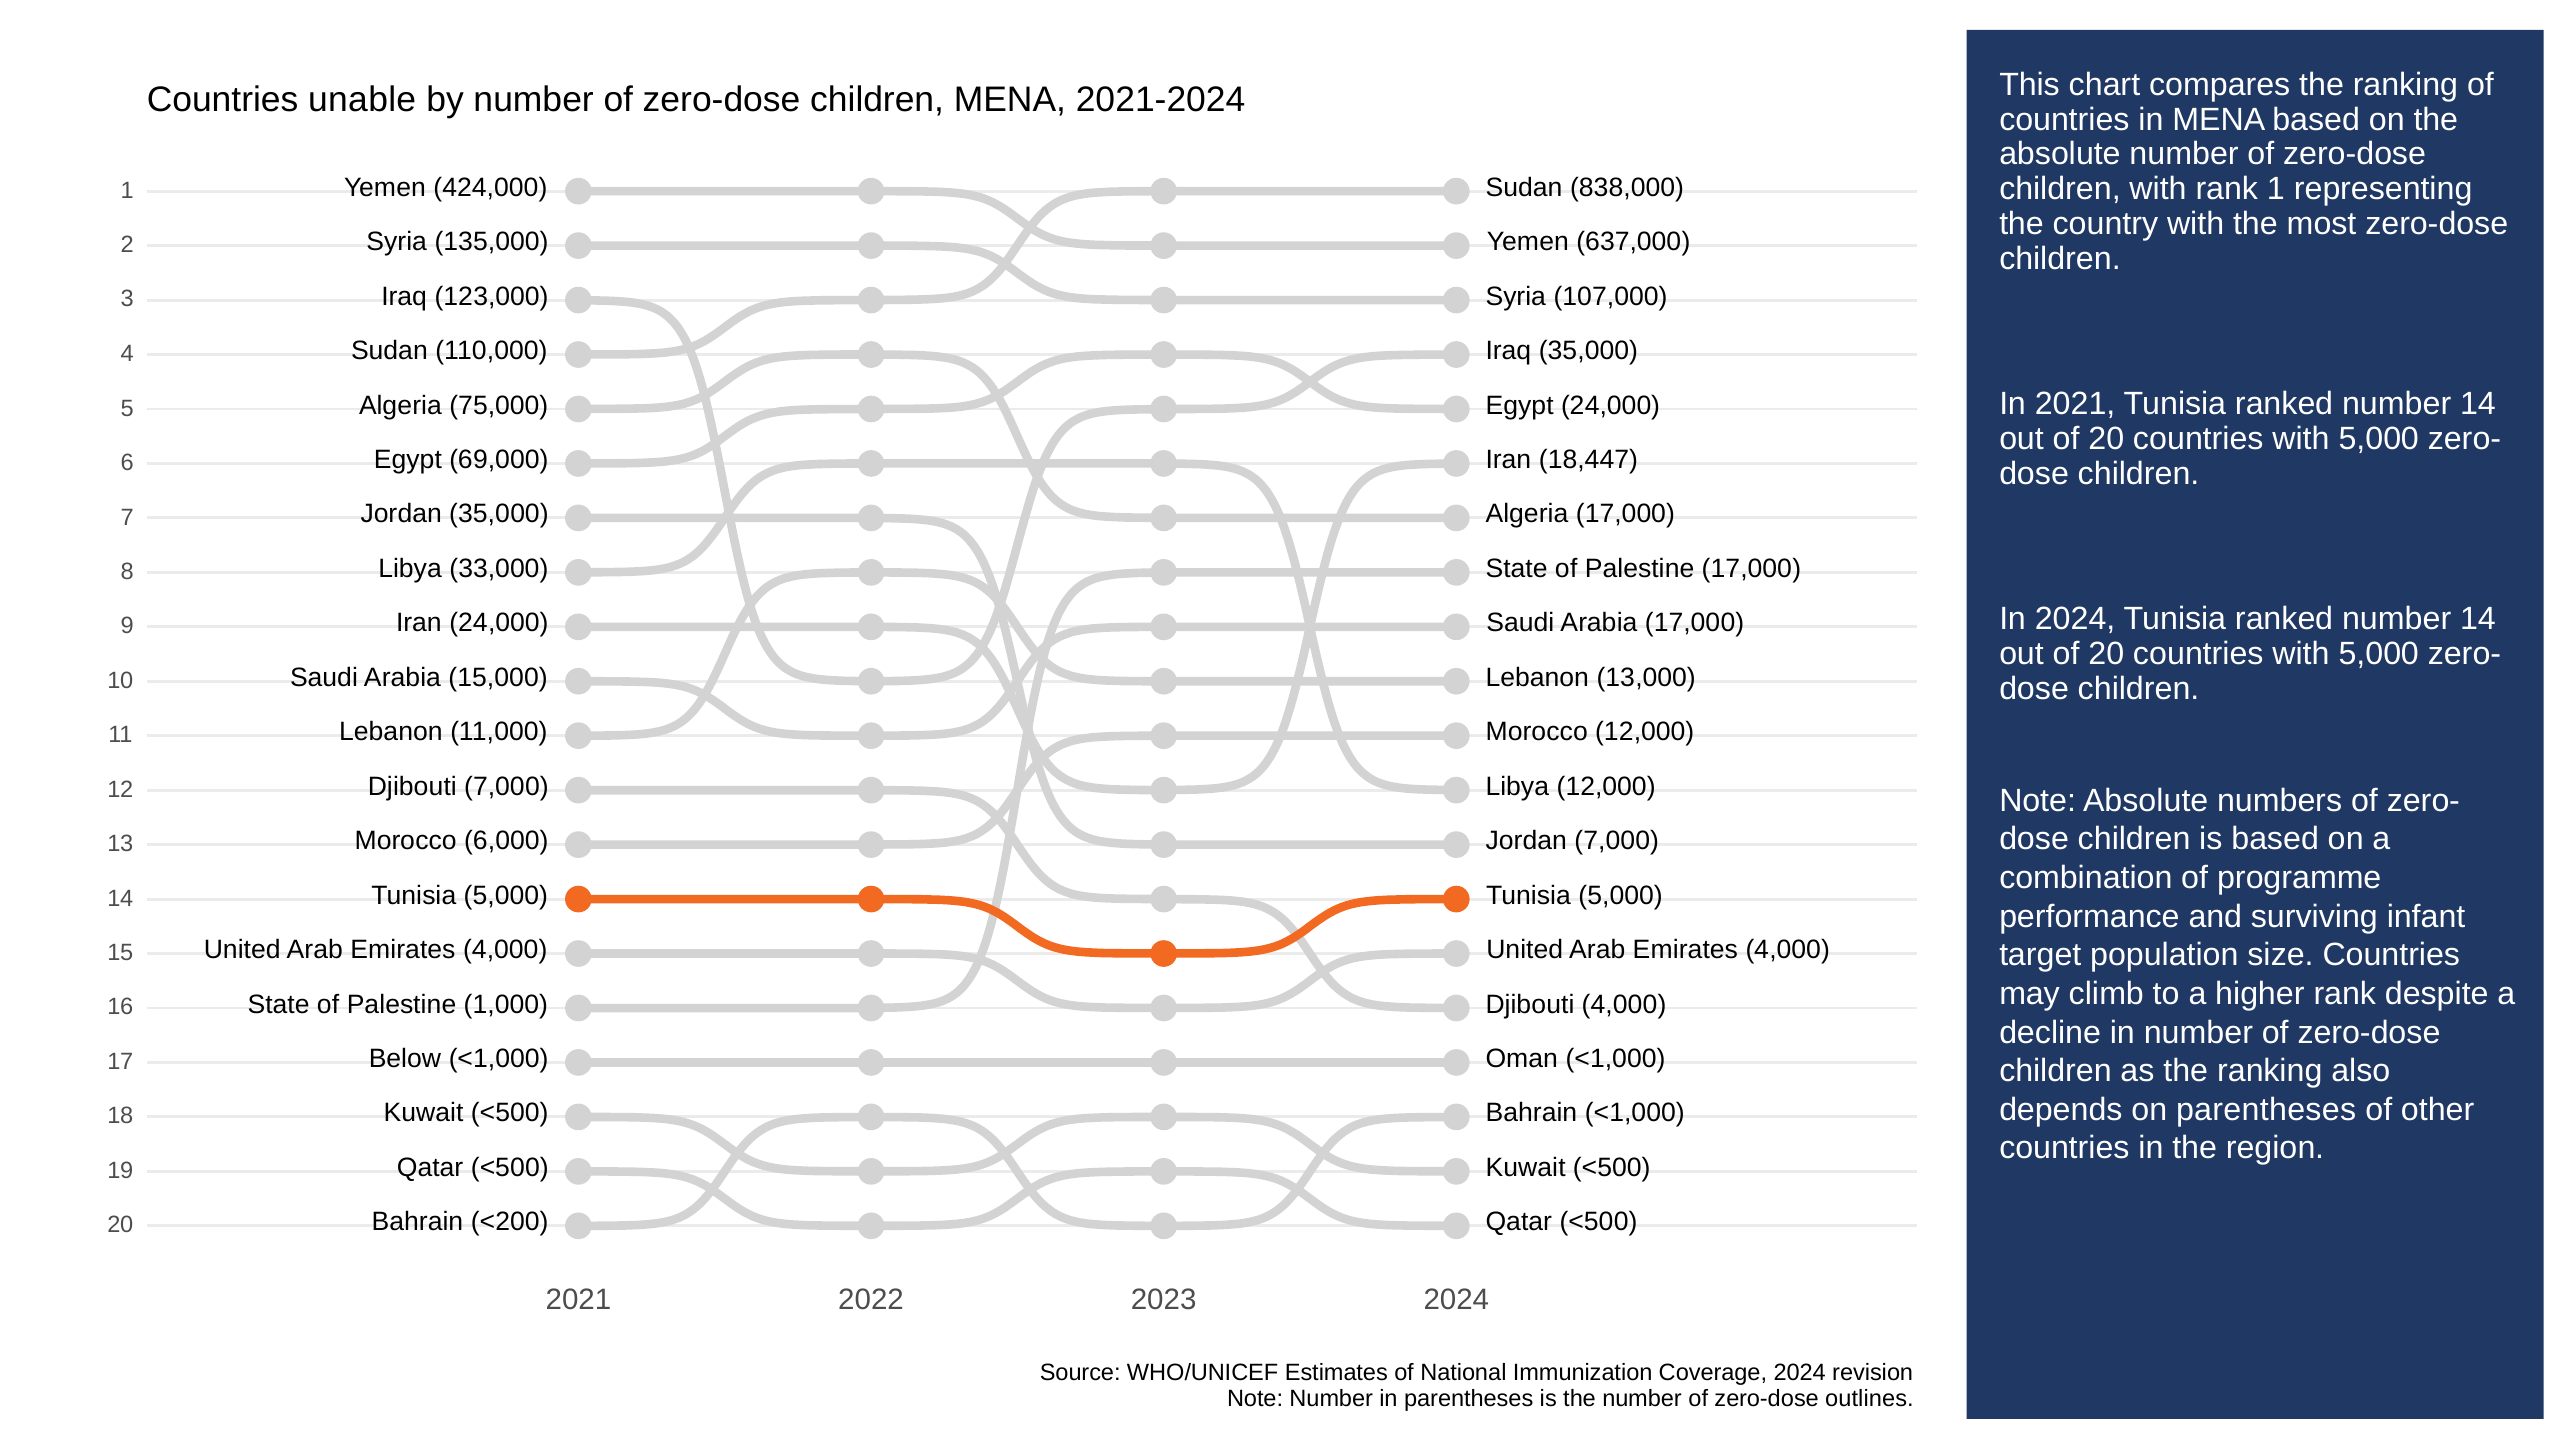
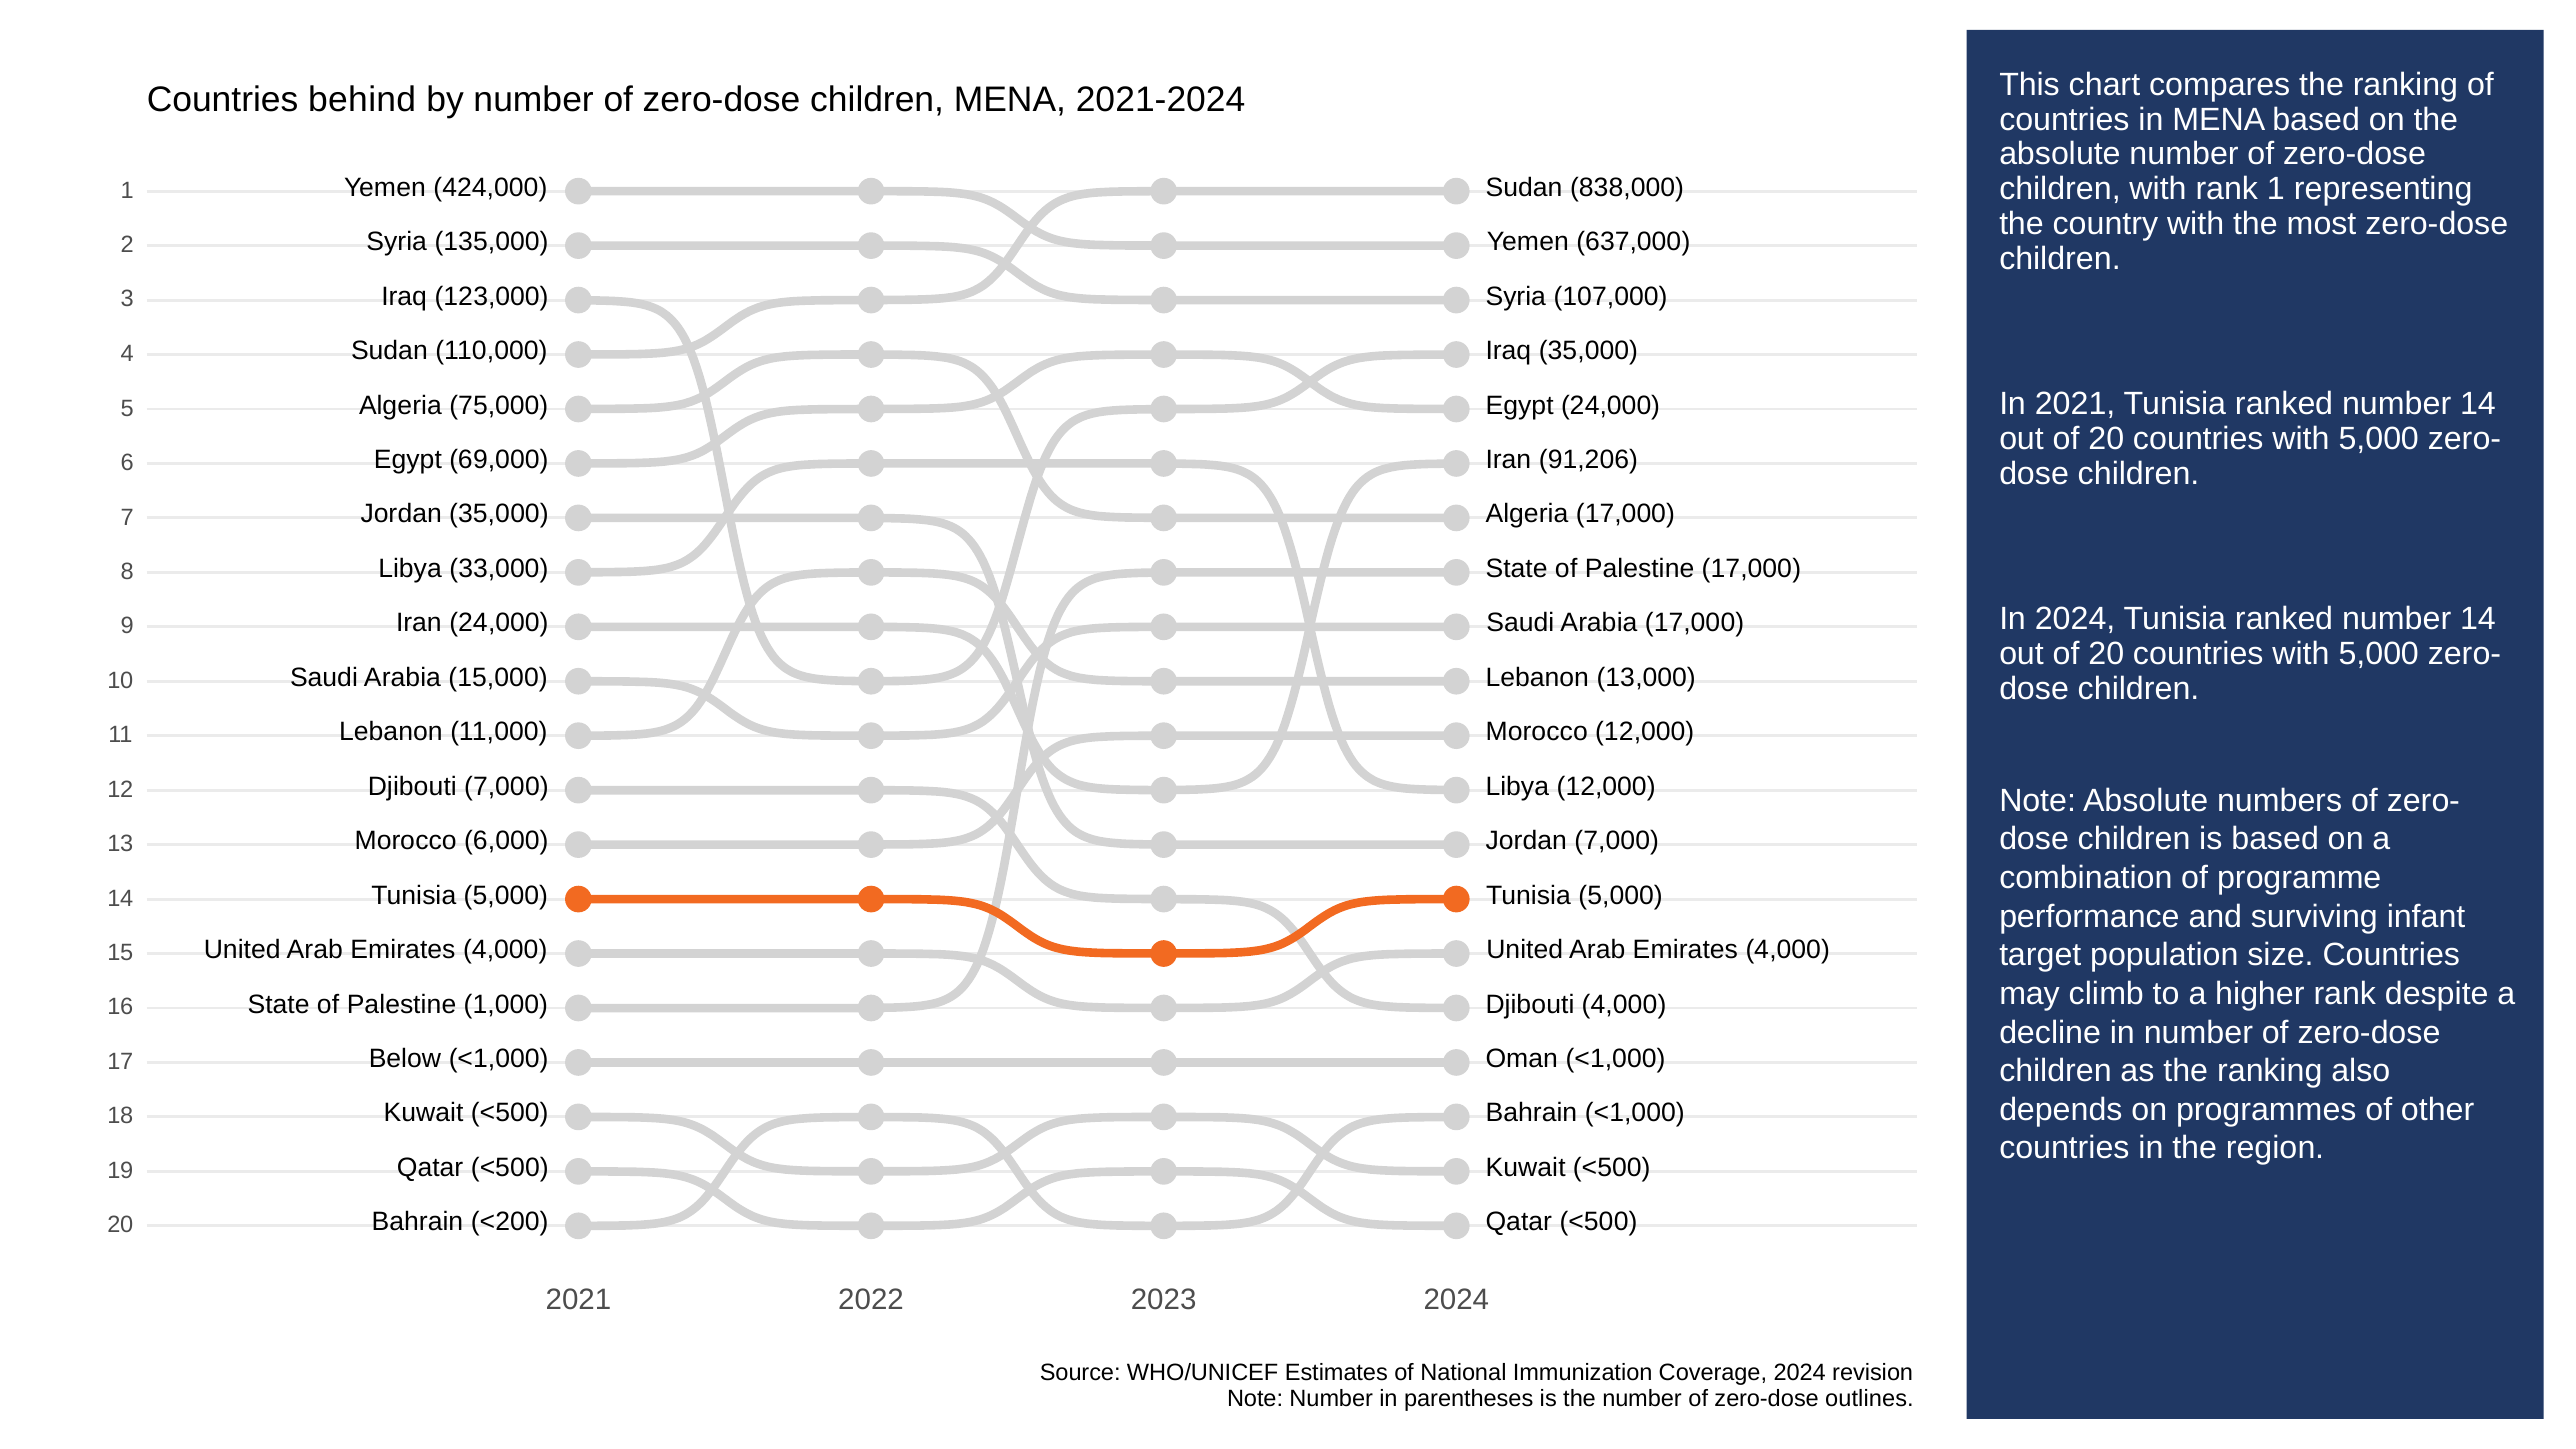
unable: unable -> behind (362, 100)
18,447: 18,447 -> 91,206 (1588, 460)
on parentheses: parentheses -> programmes (2266, 1110)
